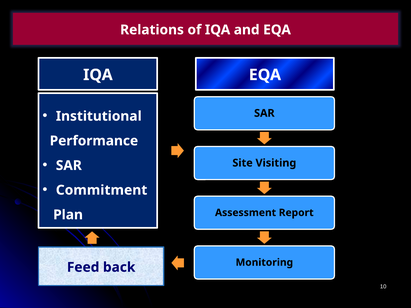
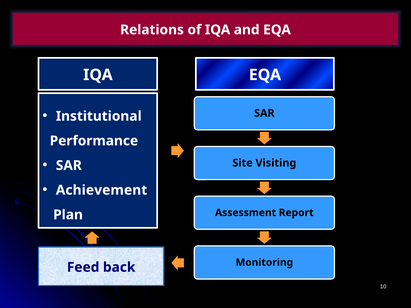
Commitment: Commitment -> Achievement (102, 190)
